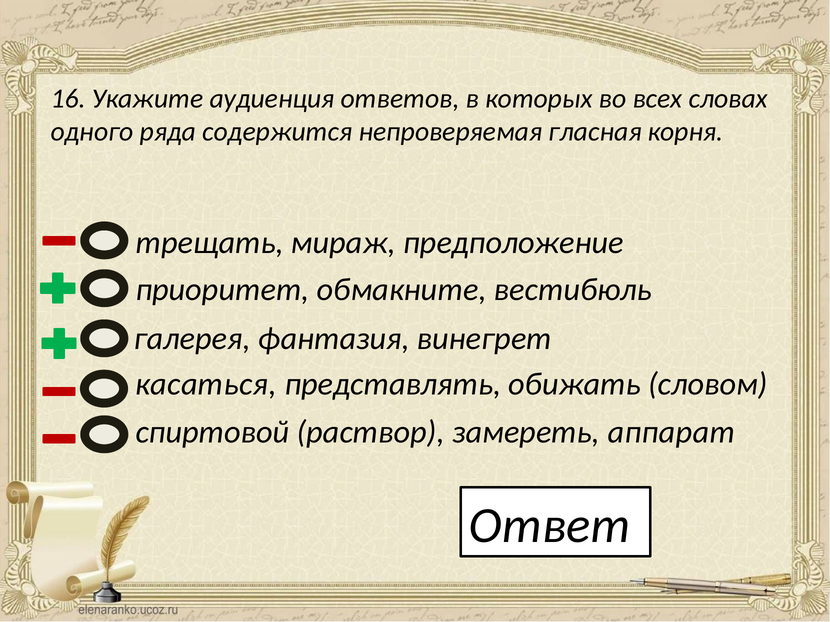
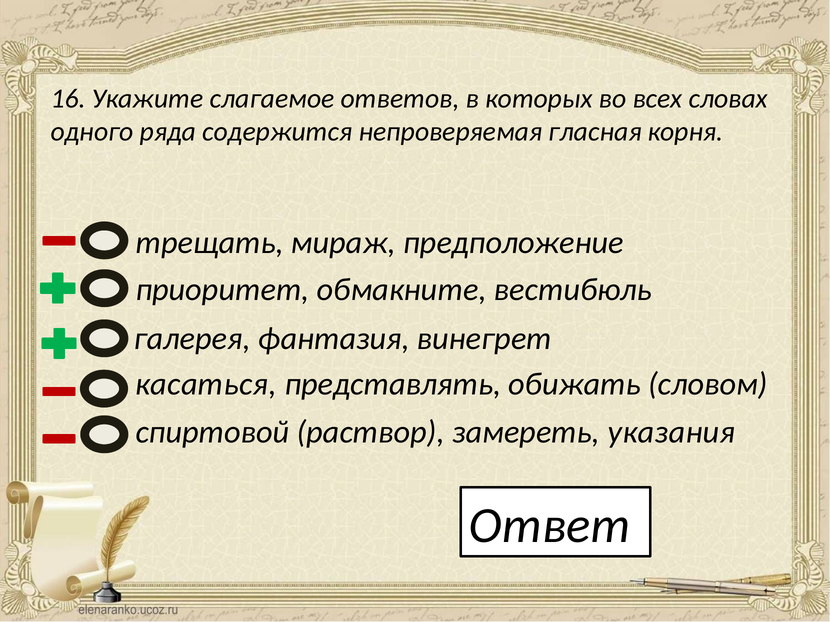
аудиенция: аудиенция -> слагаемое (272, 99)
аппарат: аппарат -> указания (672, 432)
